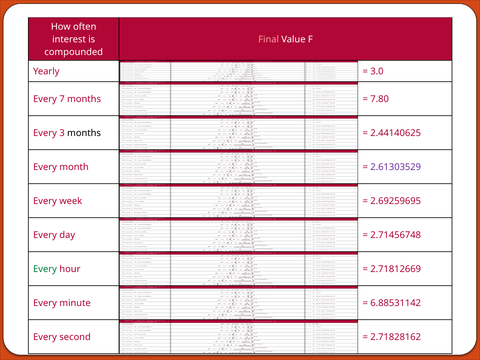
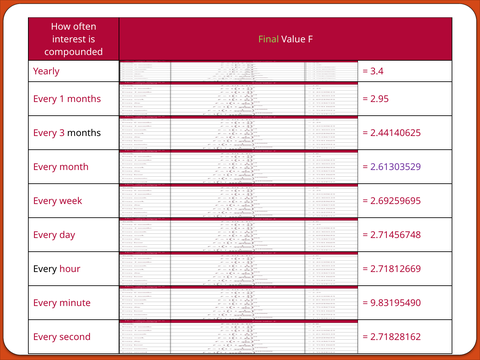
Final colour: pink -> light green (269, 39)
3.0: 3.0 -> 3.4 (377, 72)
7: 7 -> 1 (62, 99)
7.80: 7.80 -> 2.95 (380, 99)
Every colour: green -> black (45, 269)
6.88531142: 6.88531142 -> 9.83195490 (396, 303)
